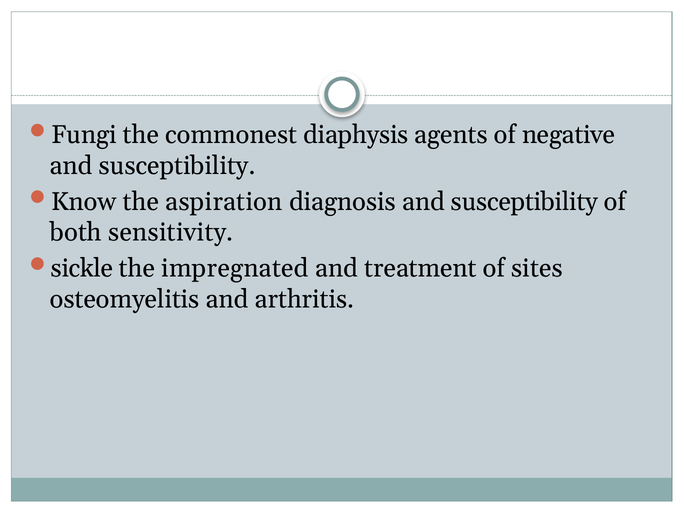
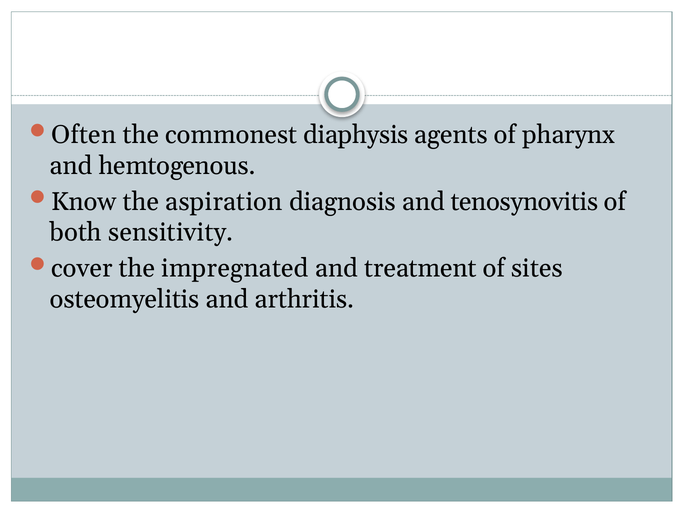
Fungi: Fungi -> Often (84, 135)
negative: negative -> pharynx (569, 135)
susceptibility: susceptibility -> hemtogenous (177, 166)
diagnosis and susceptibility: susceptibility -> tenosynovitis (524, 202)
sickle: sickle -> cover (82, 268)
